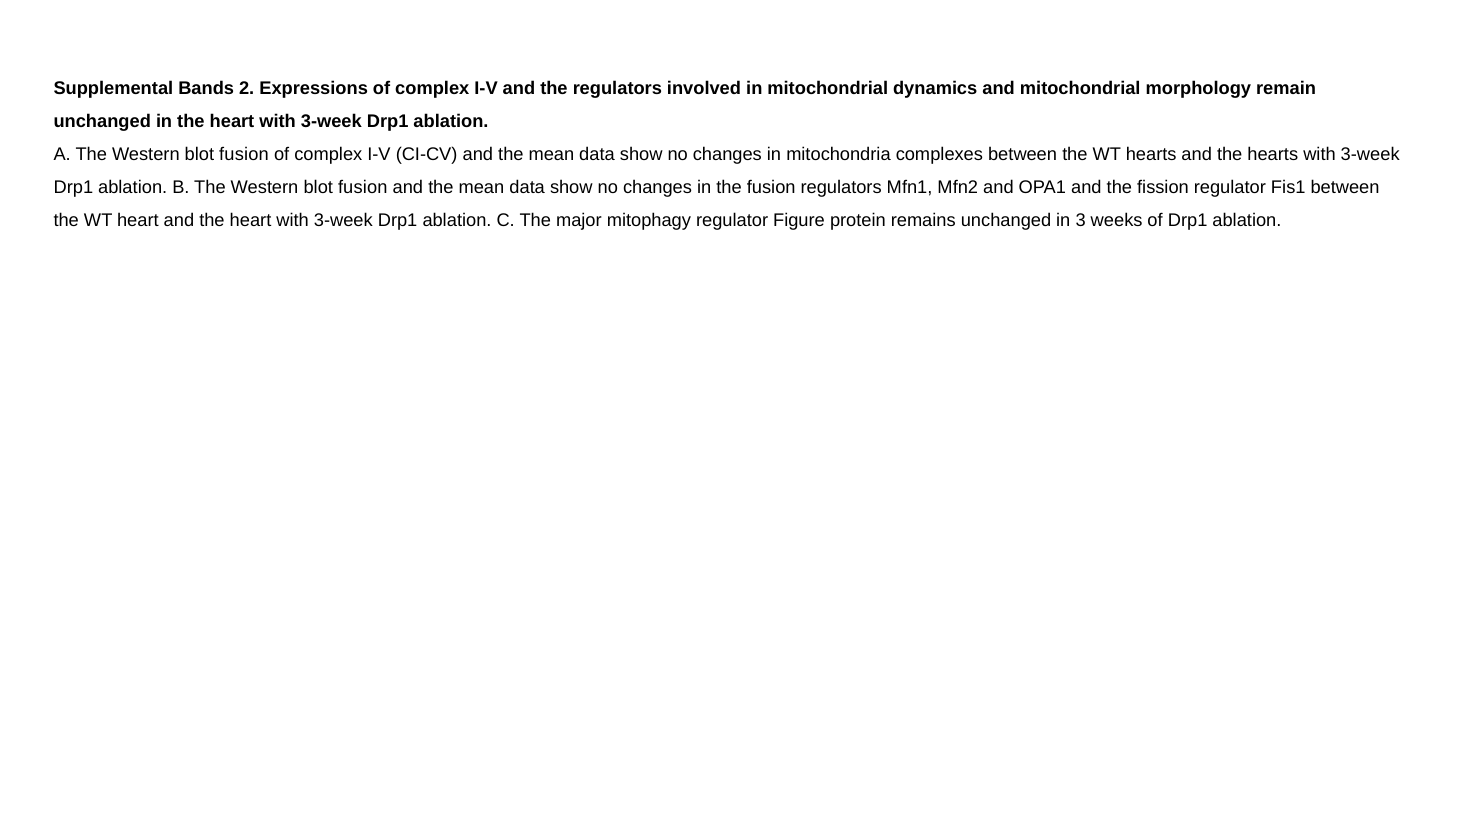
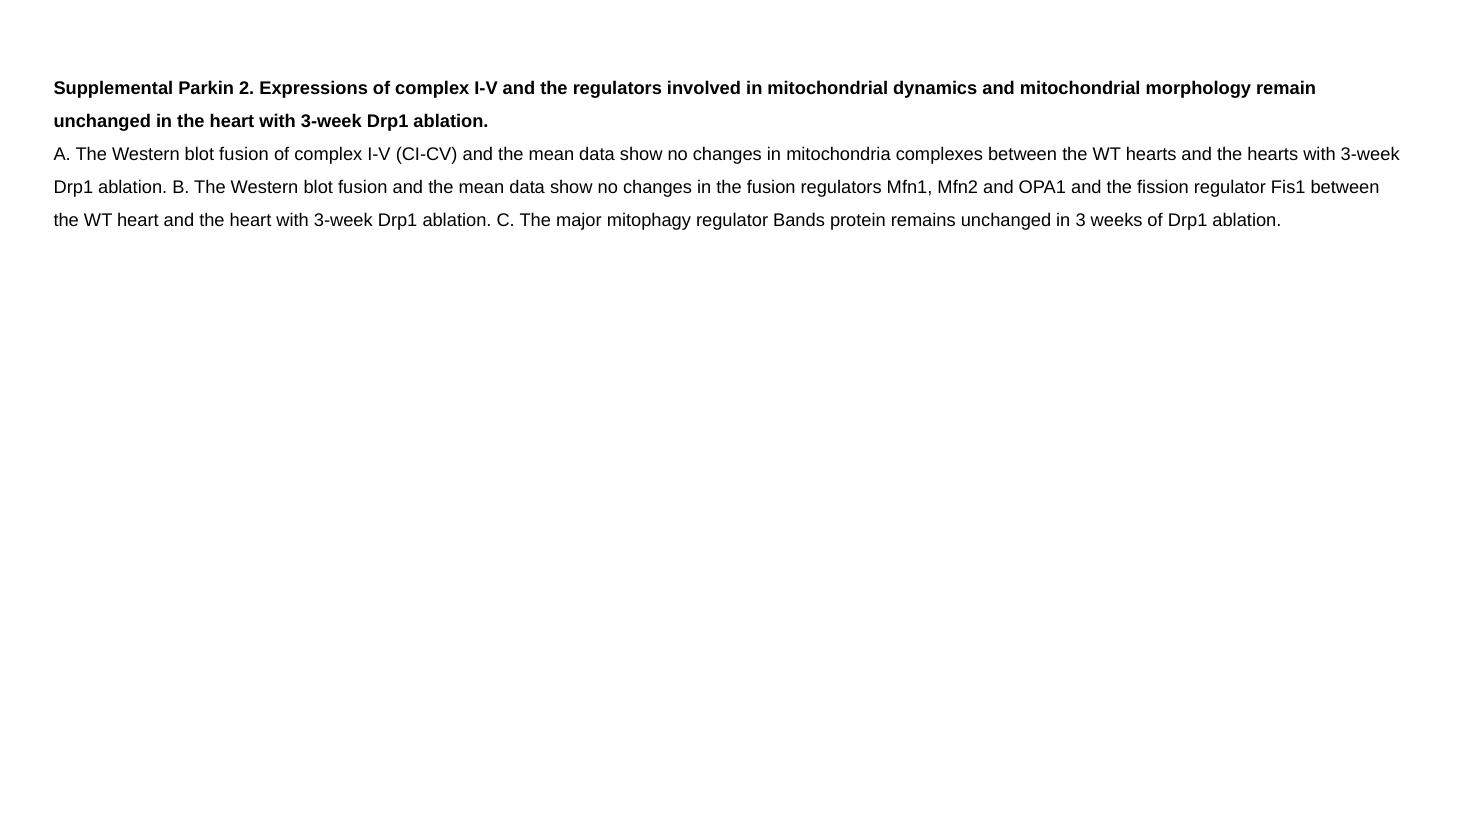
Bands: Bands -> Parkin (206, 89)
Figure: Figure -> Bands (799, 221)
